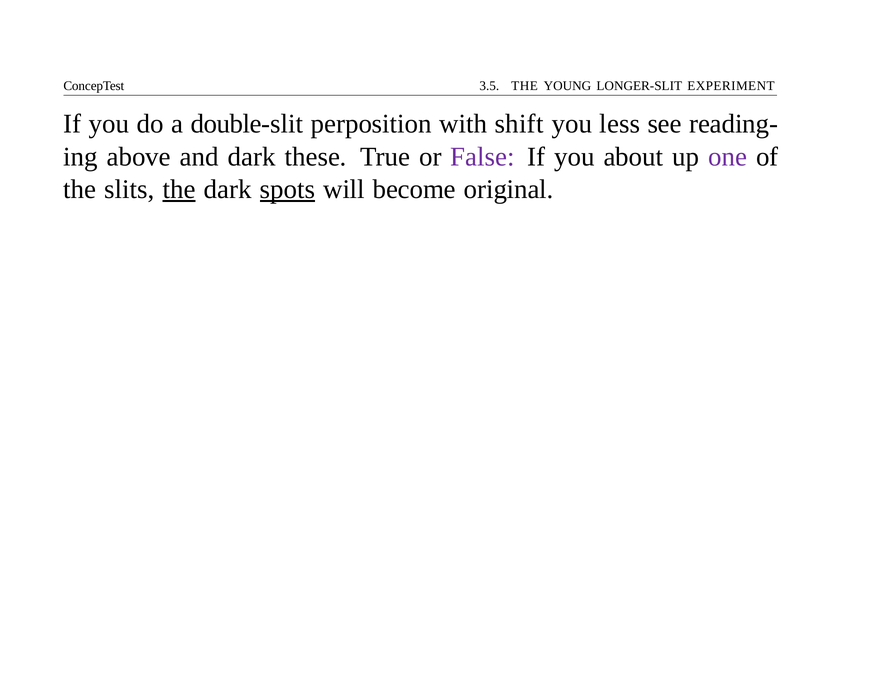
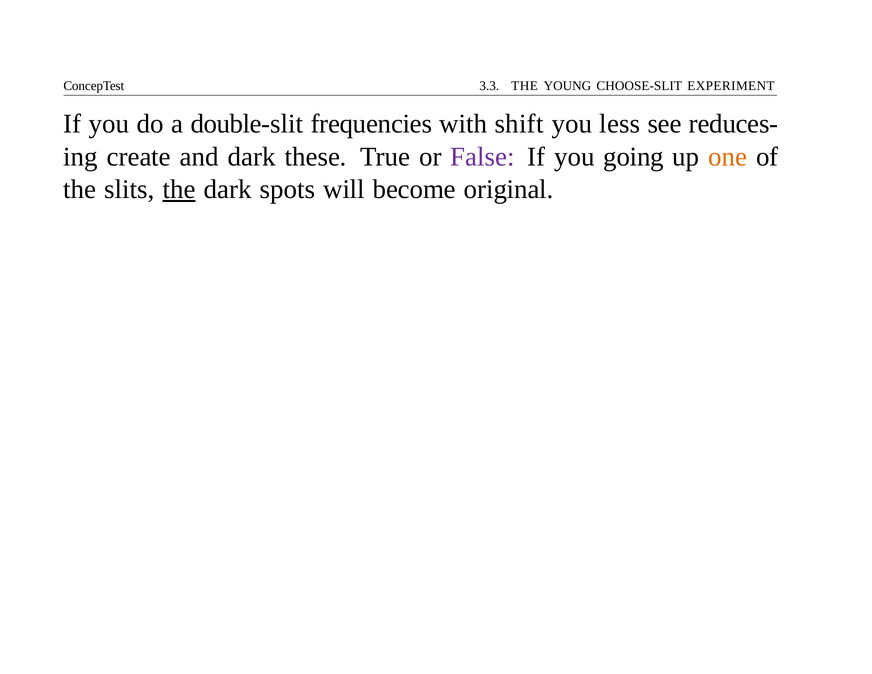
3.5: 3.5 -> 3.3 (489, 86)
LONGER-SLIT: LONGER-SLIT -> CHOOSE-SLIT (639, 86)
perposition: perposition -> frequencies (371, 124)
reading-: reading- -> reduces- (734, 124)
above: above -> create (139, 157)
about: about -> going (634, 157)
one colour: purple -> orange (728, 157)
spots underline: present -> none (287, 189)
